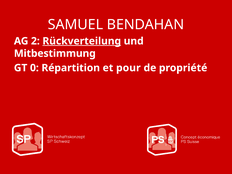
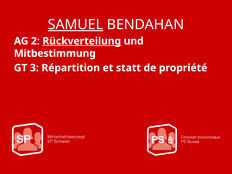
SAMUEL underline: none -> present (75, 25)
0: 0 -> 3 (34, 68)
pour: pour -> statt (128, 68)
